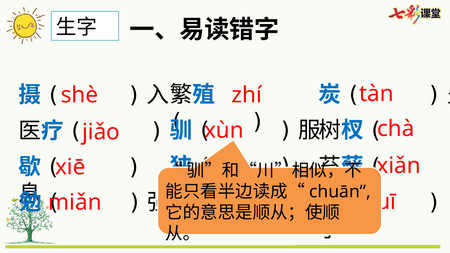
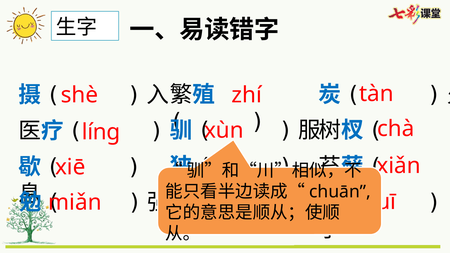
jiǎo: jiǎo -> líng (101, 132)
